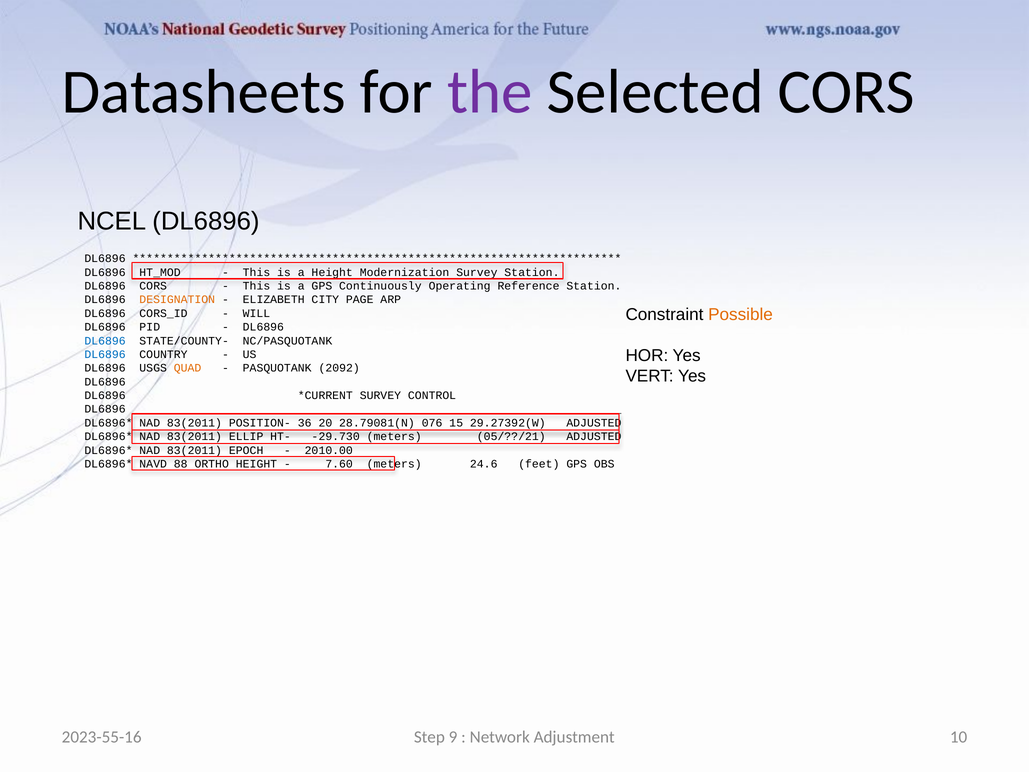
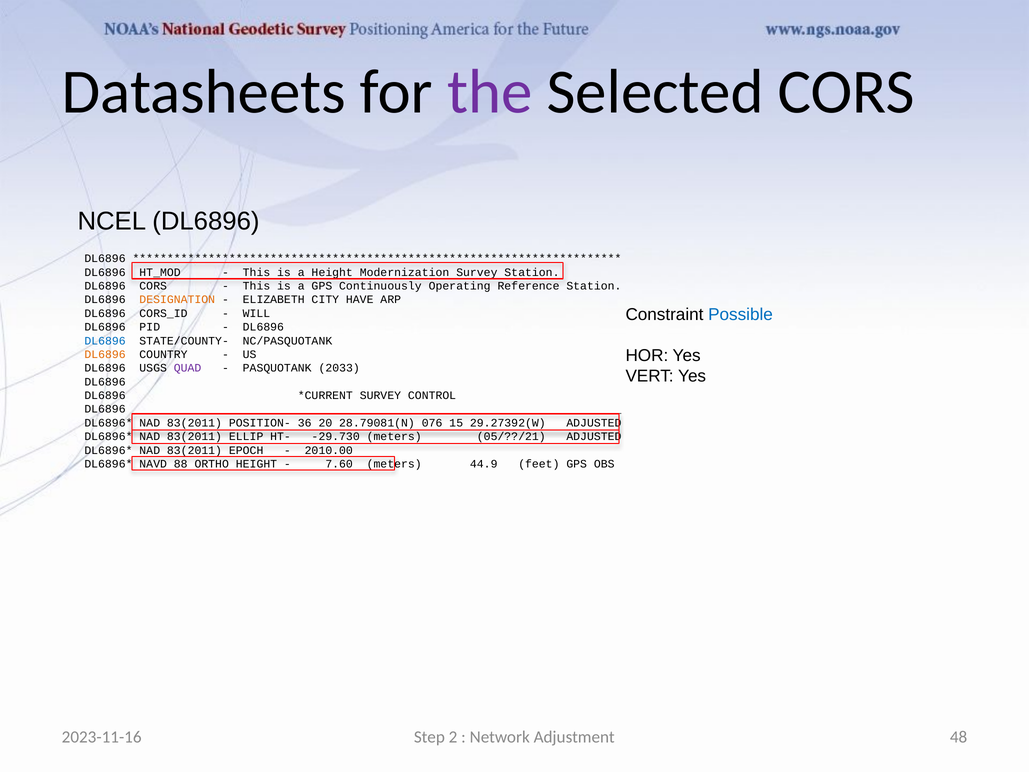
PAGE: PAGE -> HAVE (360, 300)
Possible colour: orange -> blue (741, 314)
DL6896 colour: blue -> orange (105, 354)
QUAD colour: orange -> purple (188, 368)
2092: 2092 -> 2033 (339, 368)
24.6: 24.6 -> 44.9 (484, 464)
2023-55-16: 2023-55-16 -> 2023-11-16 (102, 737)
9: 9 -> 2 (453, 737)
10: 10 -> 48 (959, 737)
